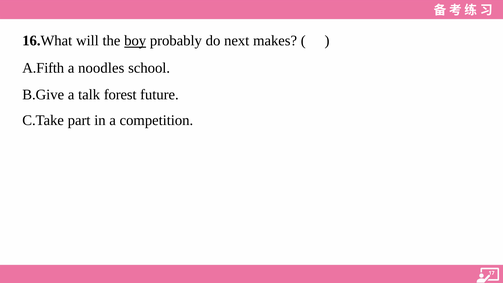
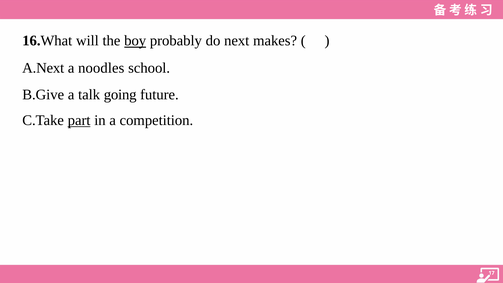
A.Fifth: A.Fifth -> A.Next (43, 68)
forest: forest -> going (120, 95)
part underline: none -> present (79, 120)
